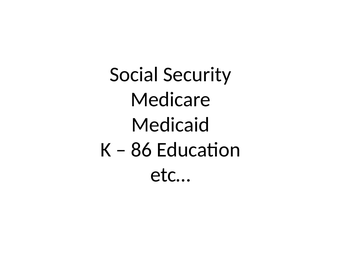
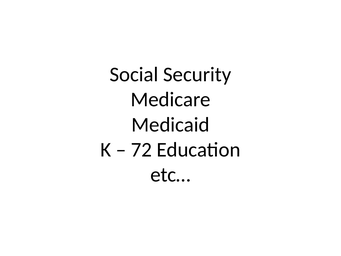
86: 86 -> 72 (141, 150)
